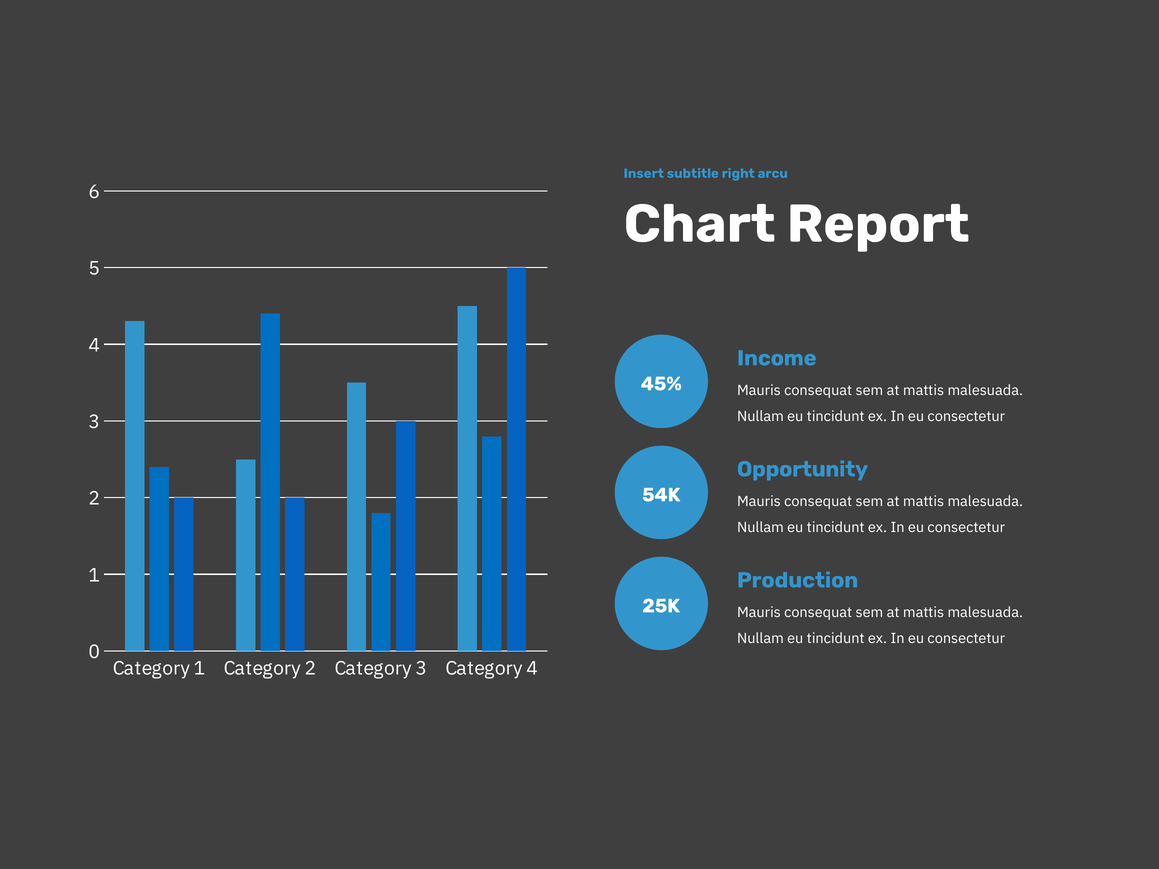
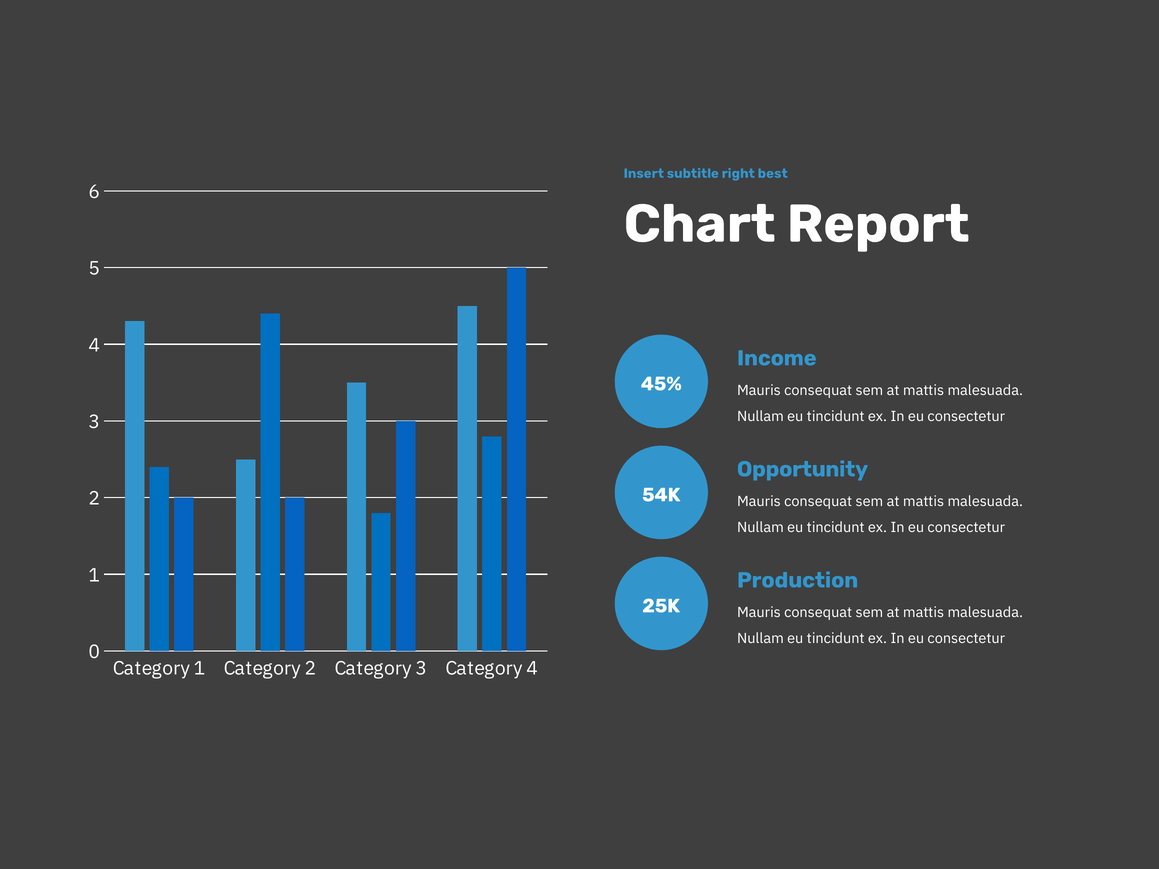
arcu: arcu -> best (773, 174)
